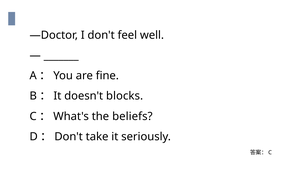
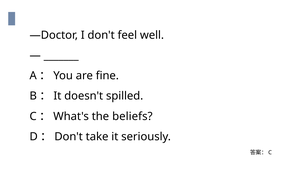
blocks: blocks -> spilled (125, 96)
